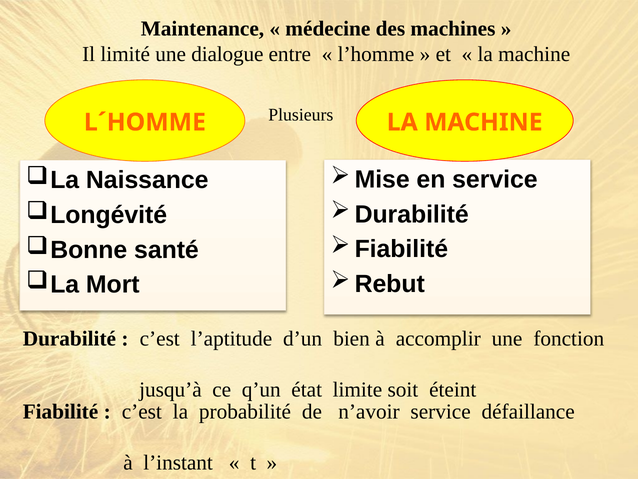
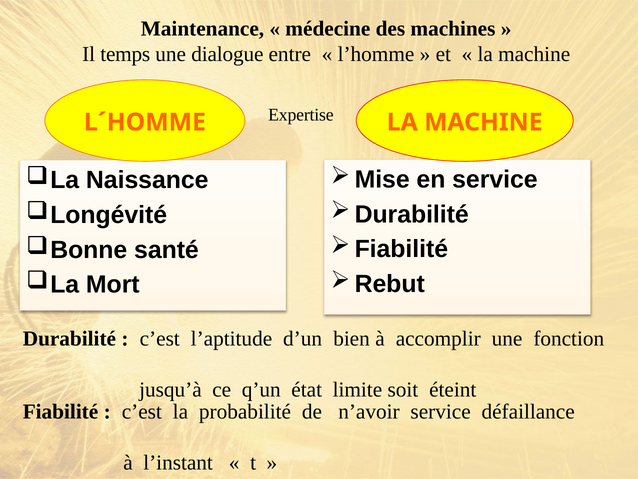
limité: limité -> temps (125, 54)
Plusieurs: Plusieurs -> Expertise (301, 115)
